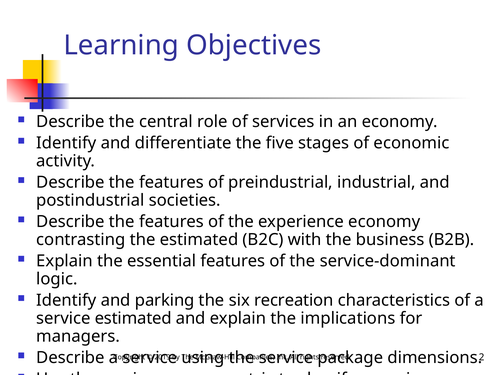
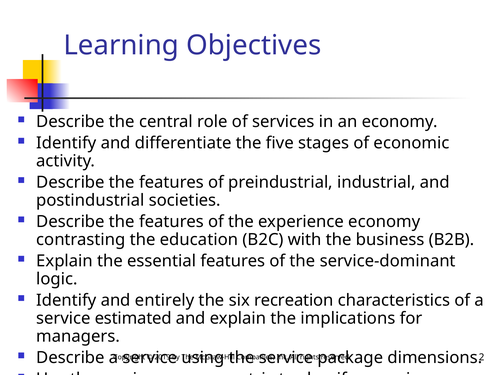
the estimated: estimated -> education (199, 240)
parking: parking -> entirely (165, 300)
